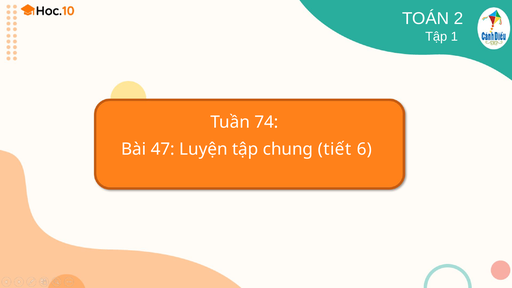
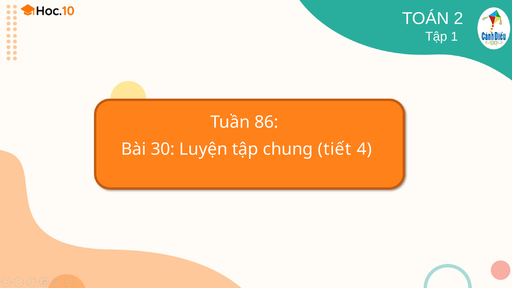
74: 74 -> 86 (266, 122)
47: 47 -> 30 (163, 149)
6: 6 -> 4 (364, 149)
